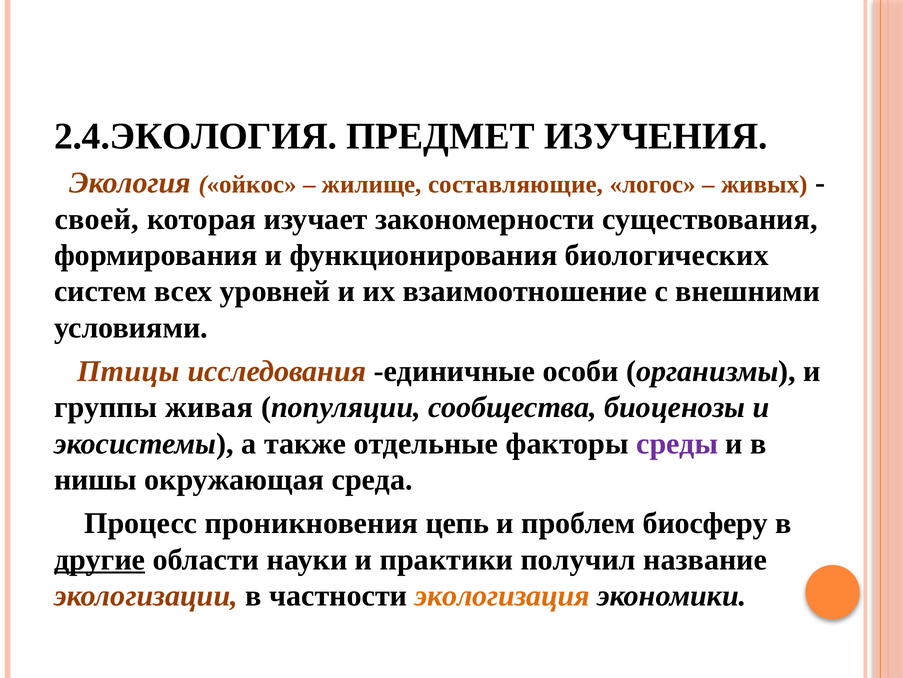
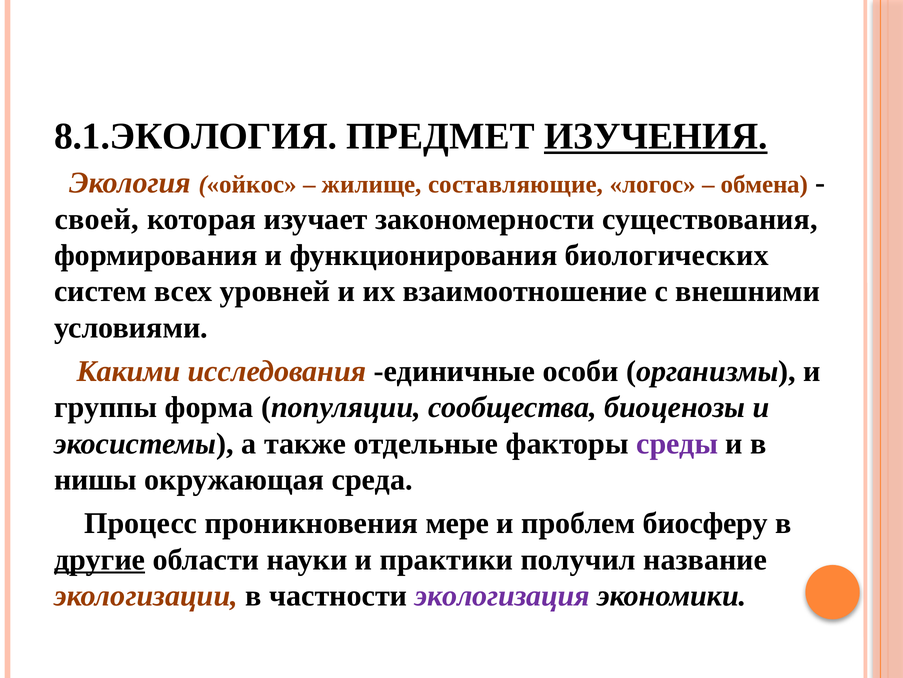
2.4.ЭКОЛОГИЯ: 2.4.ЭКОЛОГИЯ -> 8.1.ЭКОЛОГИЯ (196, 136)
ИЗУЧЕНИЯ underline: none -> present (656, 136)
живых: живых -> обмена (764, 184)
Птицы: Птицы -> Какими (129, 371)
живая: живая -> форма (209, 407)
цепь: цепь -> мере (457, 523)
экологизация colour: orange -> purple (502, 595)
